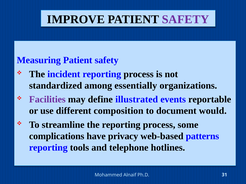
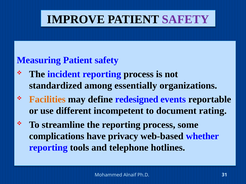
Facilities colour: purple -> orange (47, 100)
illustrated: illustrated -> redesigned (137, 100)
composition: composition -> incompetent (119, 111)
would: would -> rating (213, 111)
patterns: patterns -> whether (202, 136)
